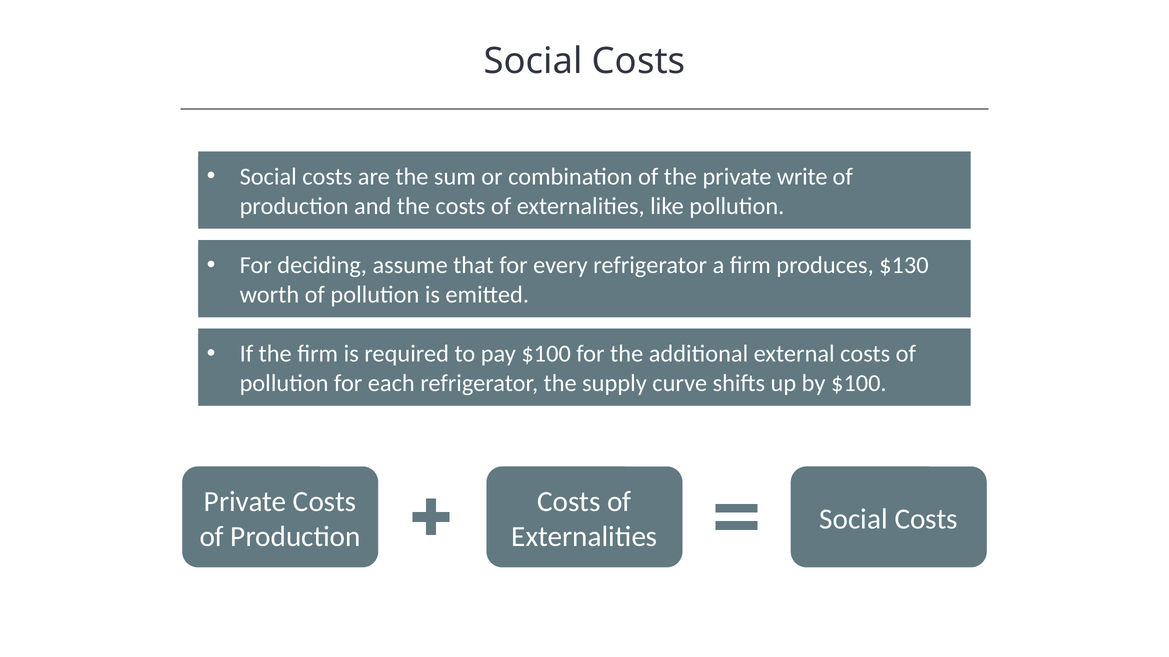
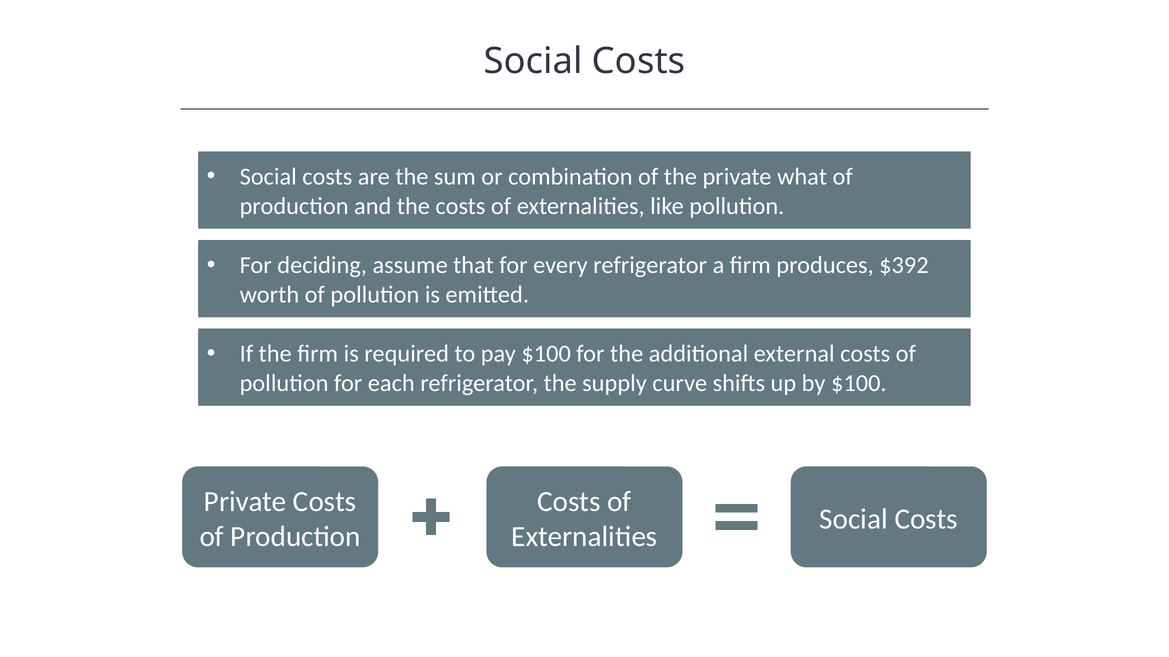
write: write -> what (802, 177)
$130: $130 -> $392 (904, 266)
